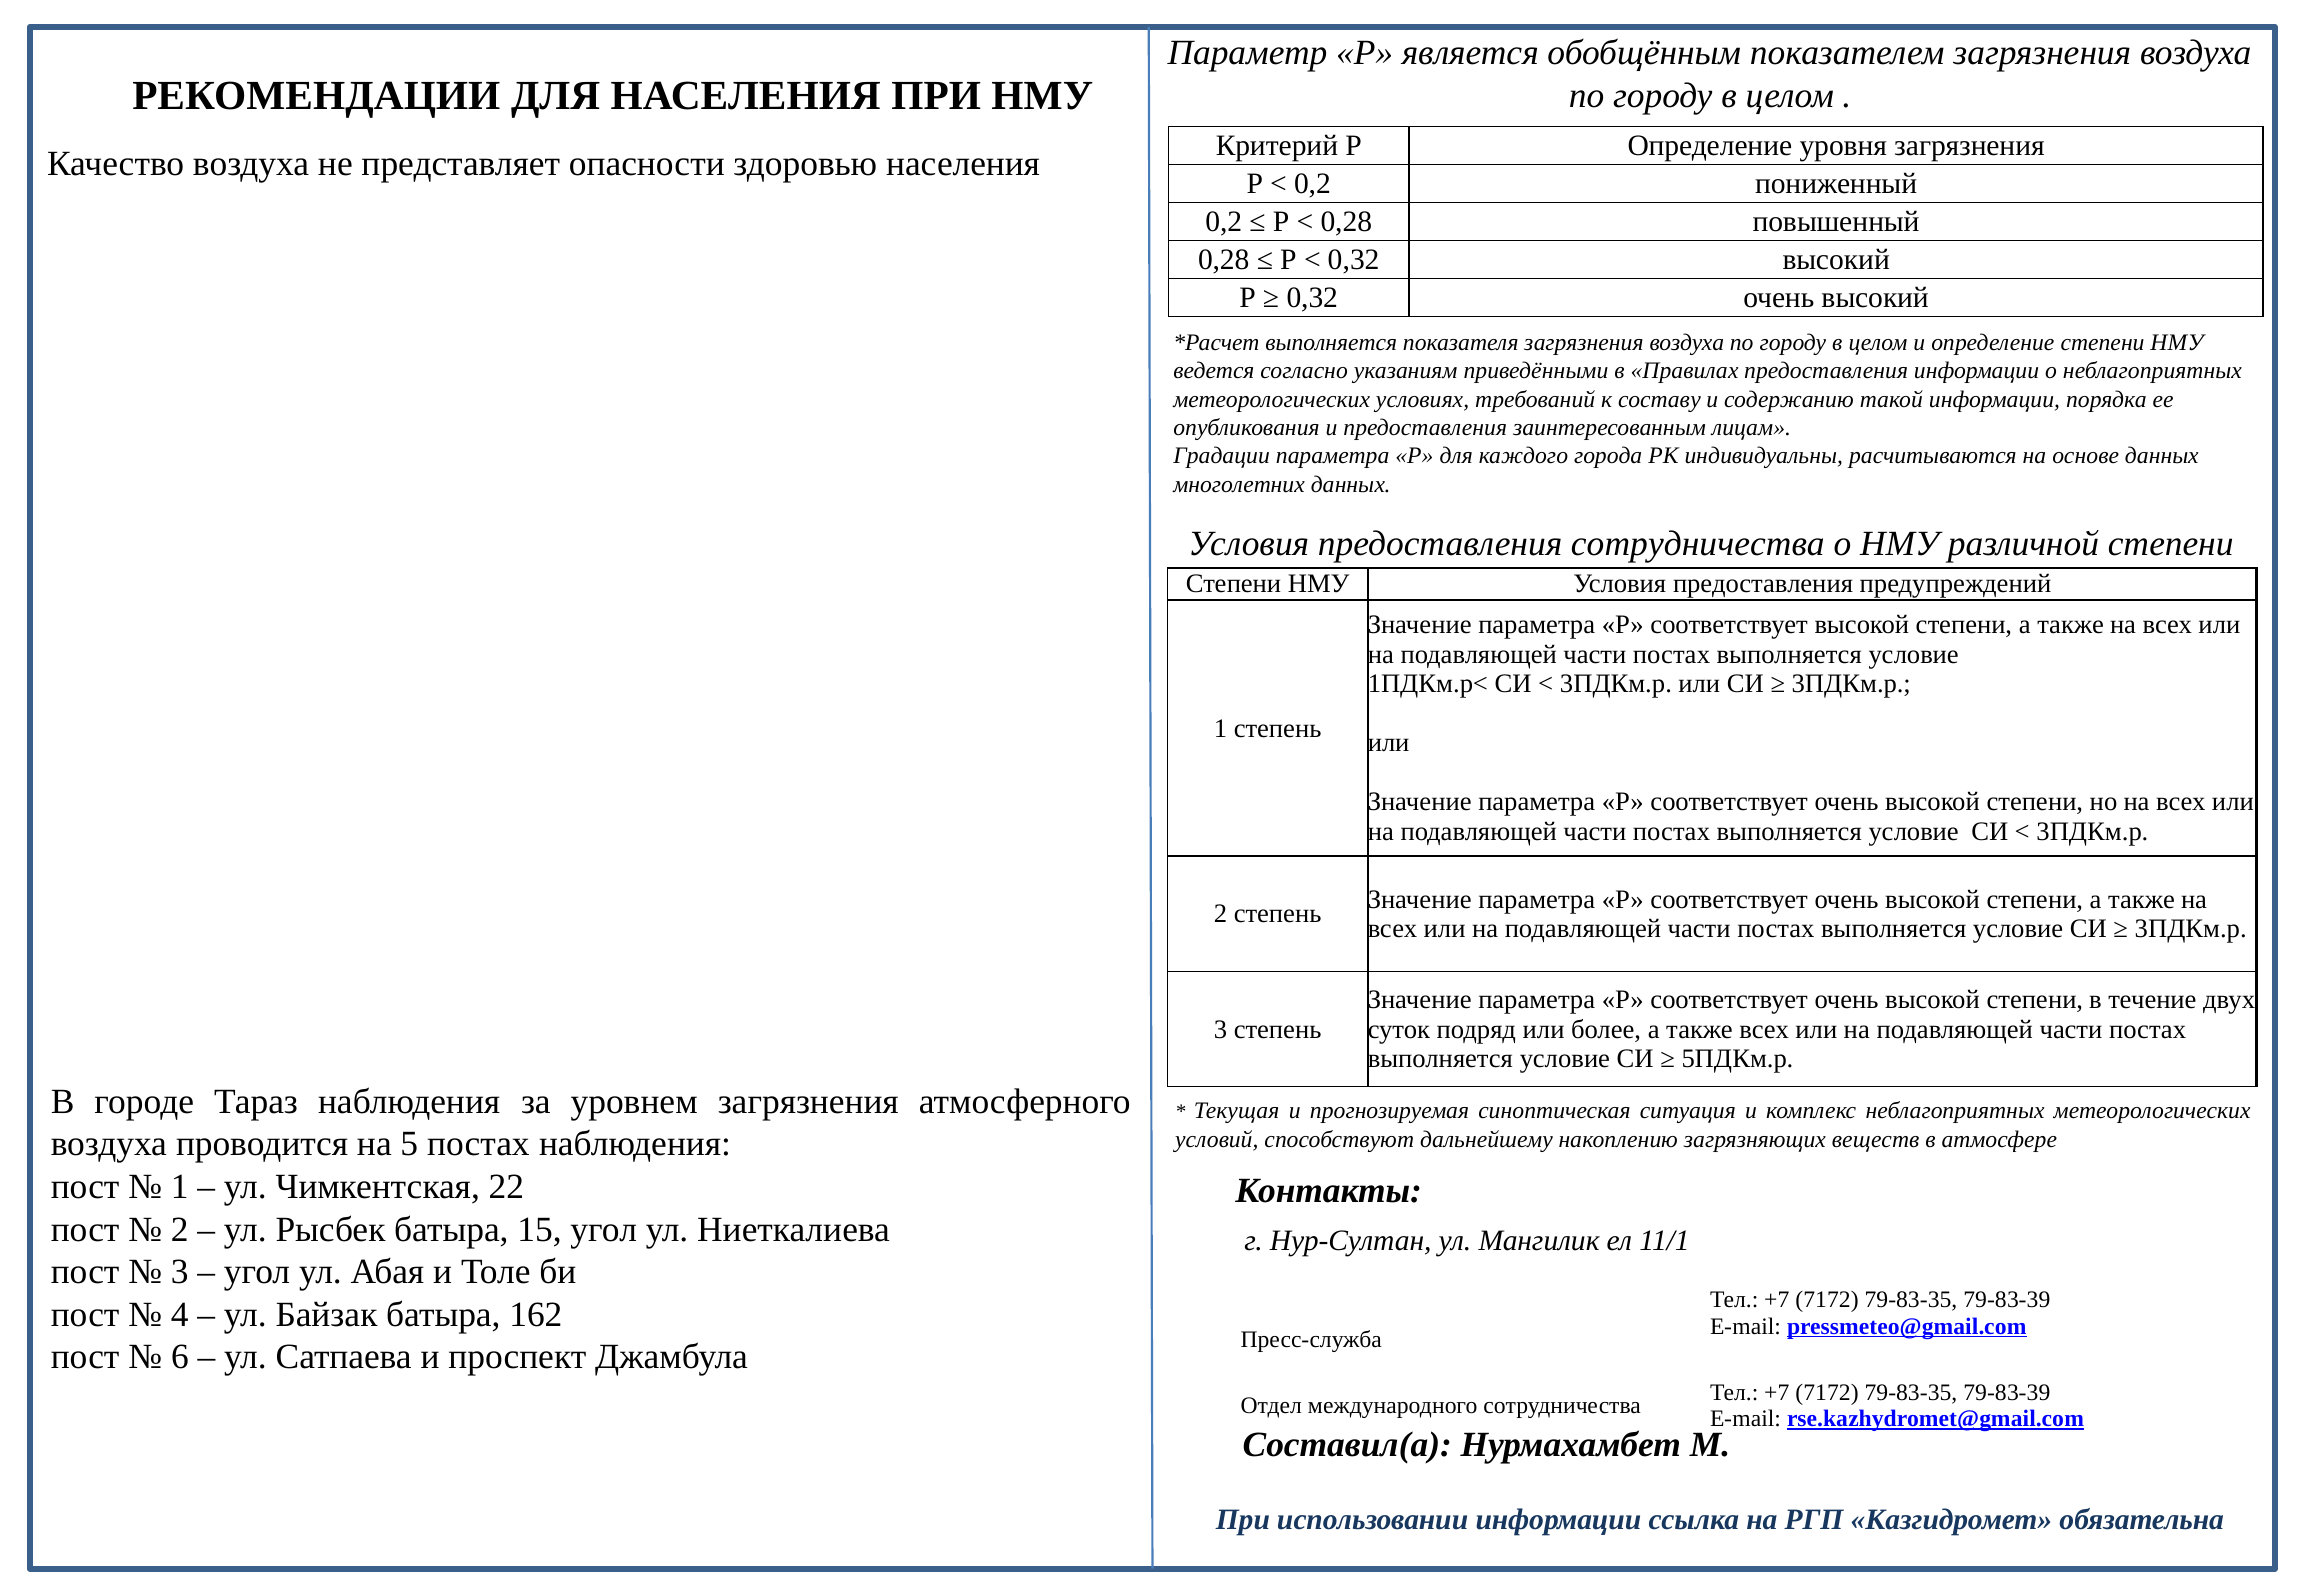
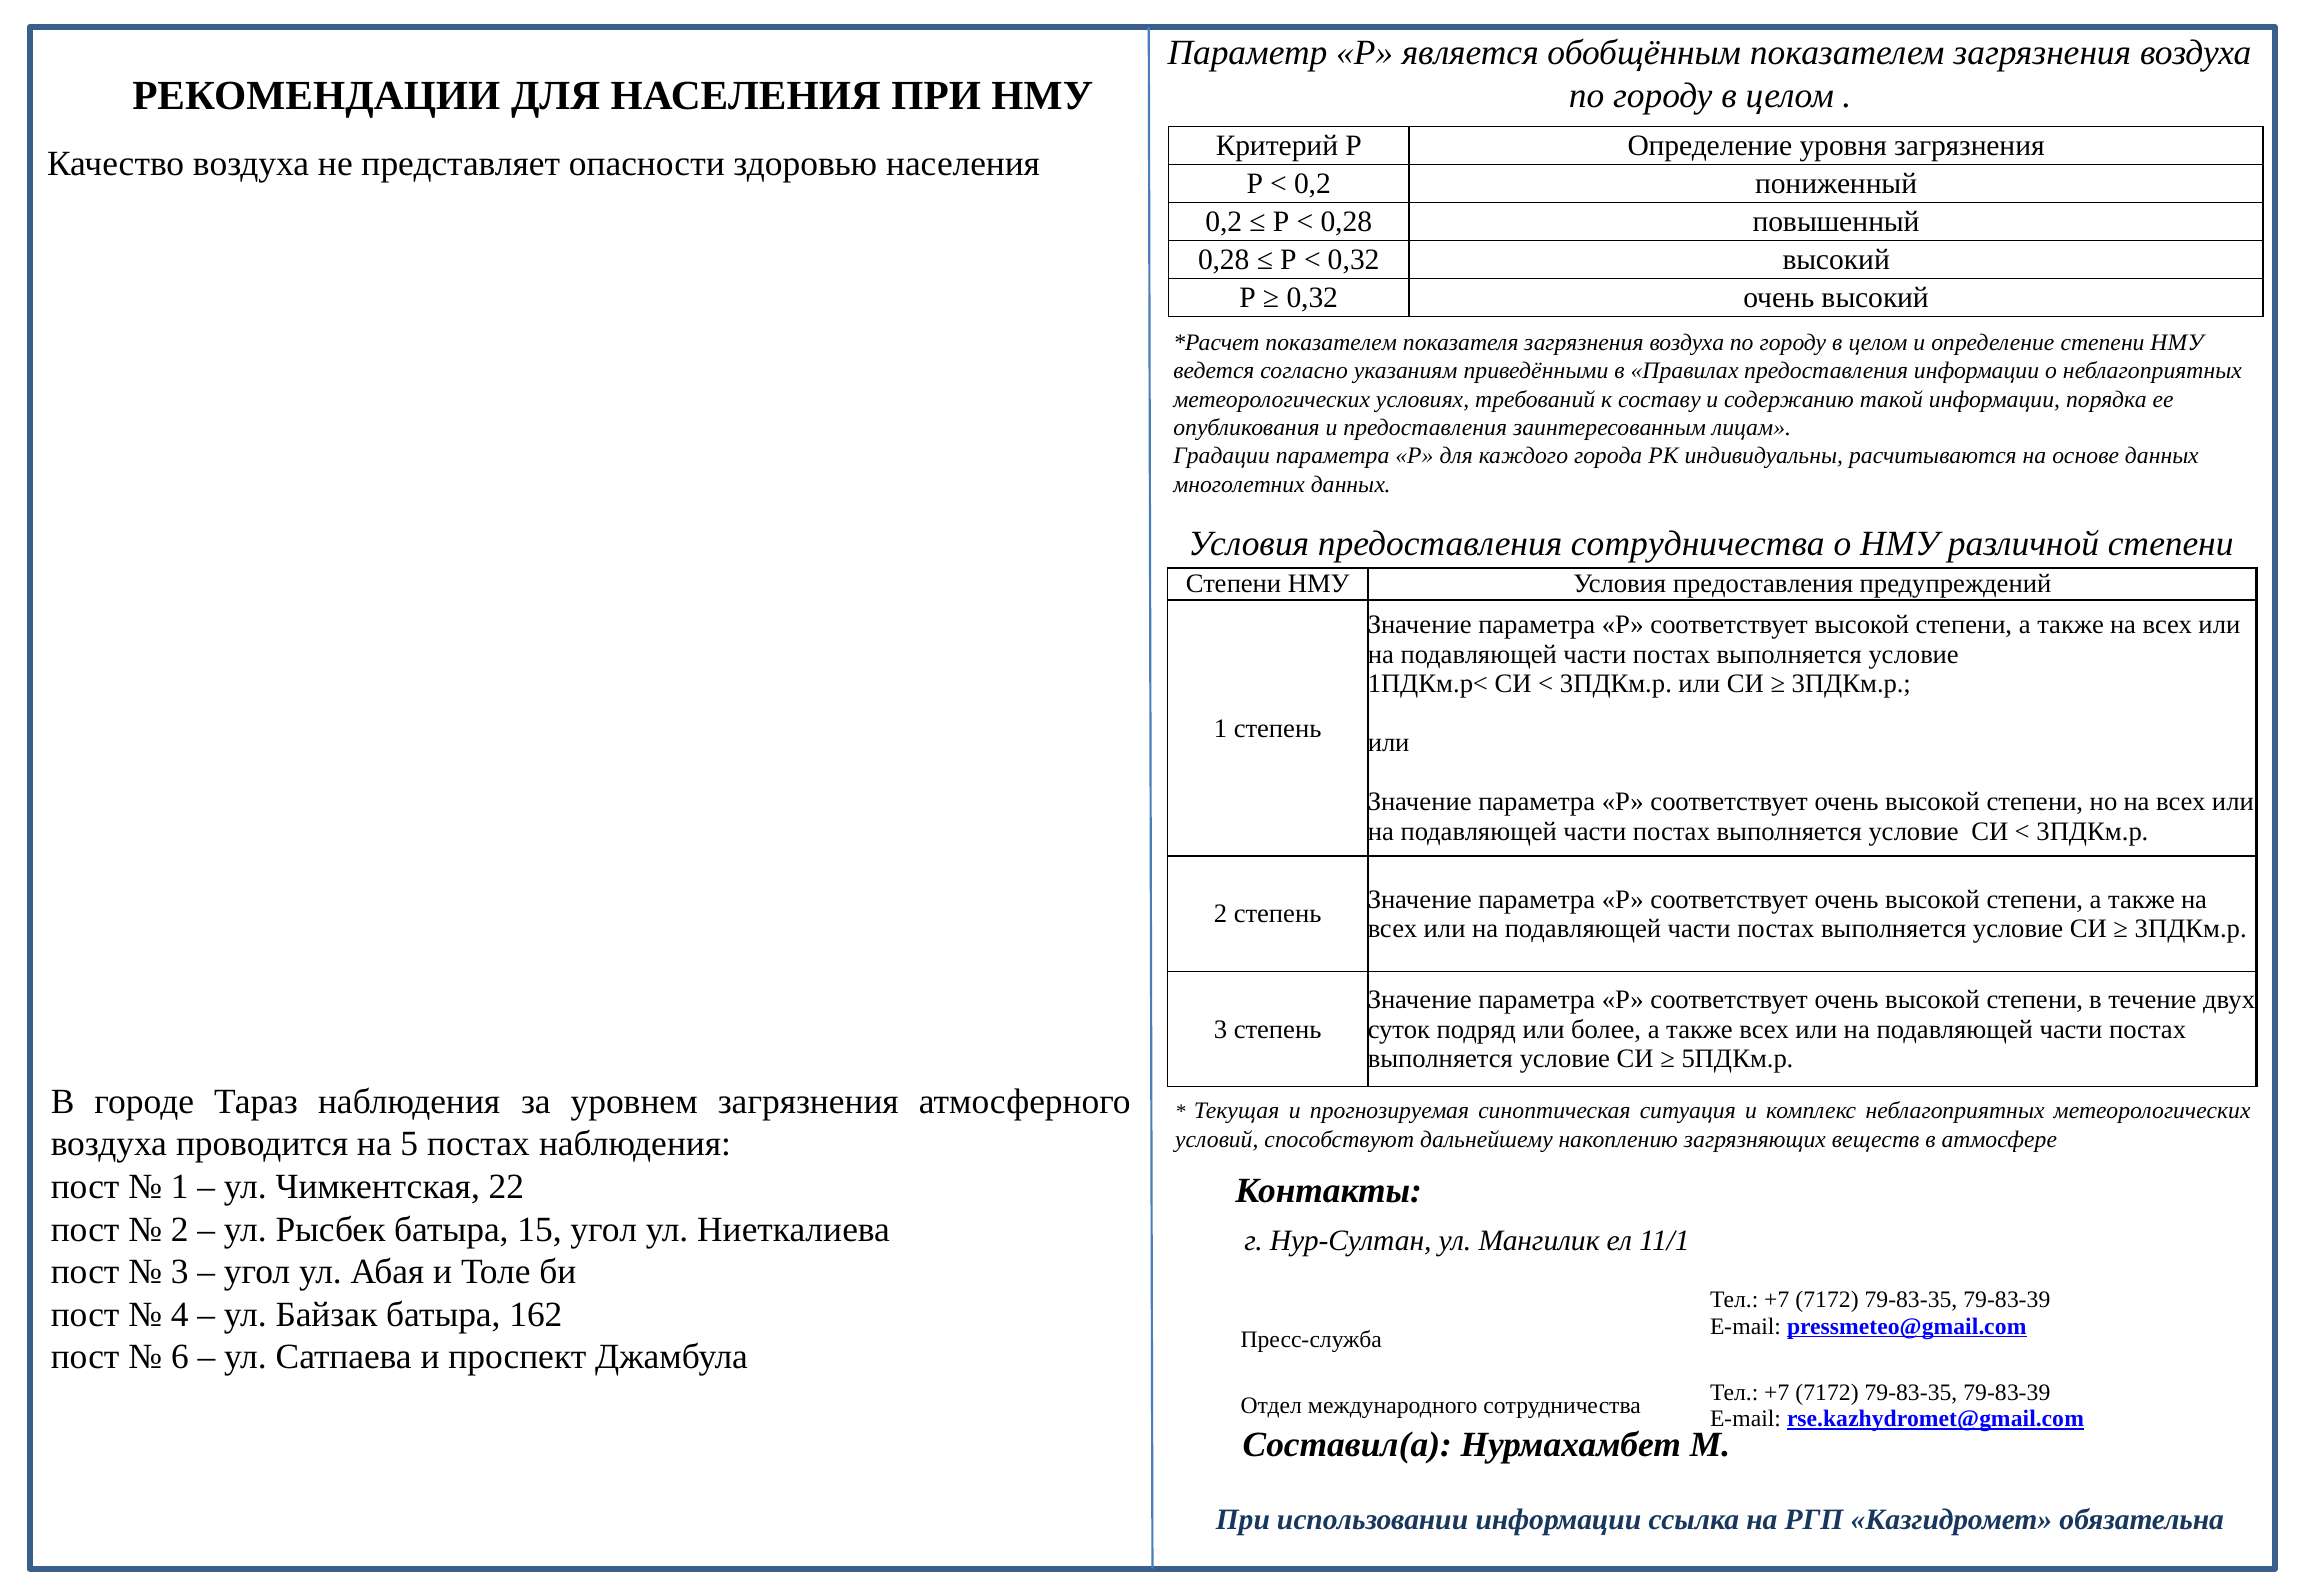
выполняется: выполняется -> показателем (1331, 343)
